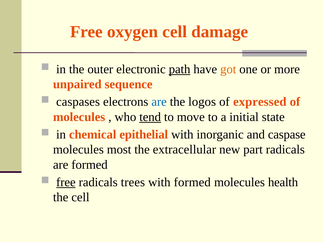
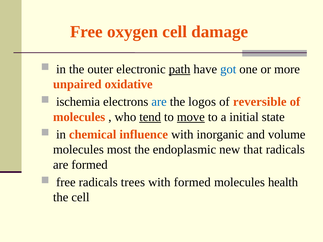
got colour: orange -> blue (228, 69)
sequence: sequence -> oxidative (129, 84)
caspases: caspases -> ischemia (78, 102)
expressed: expressed -> reversible (260, 102)
move underline: none -> present (191, 117)
epithelial: epithelial -> influence (144, 135)
caspase: caspase -> volume (287, 135)
extracellular: extracellular -> endoplasmic (184, 150)
part: part -> that (253, 150)
free underline: present -> none (66, 182)
